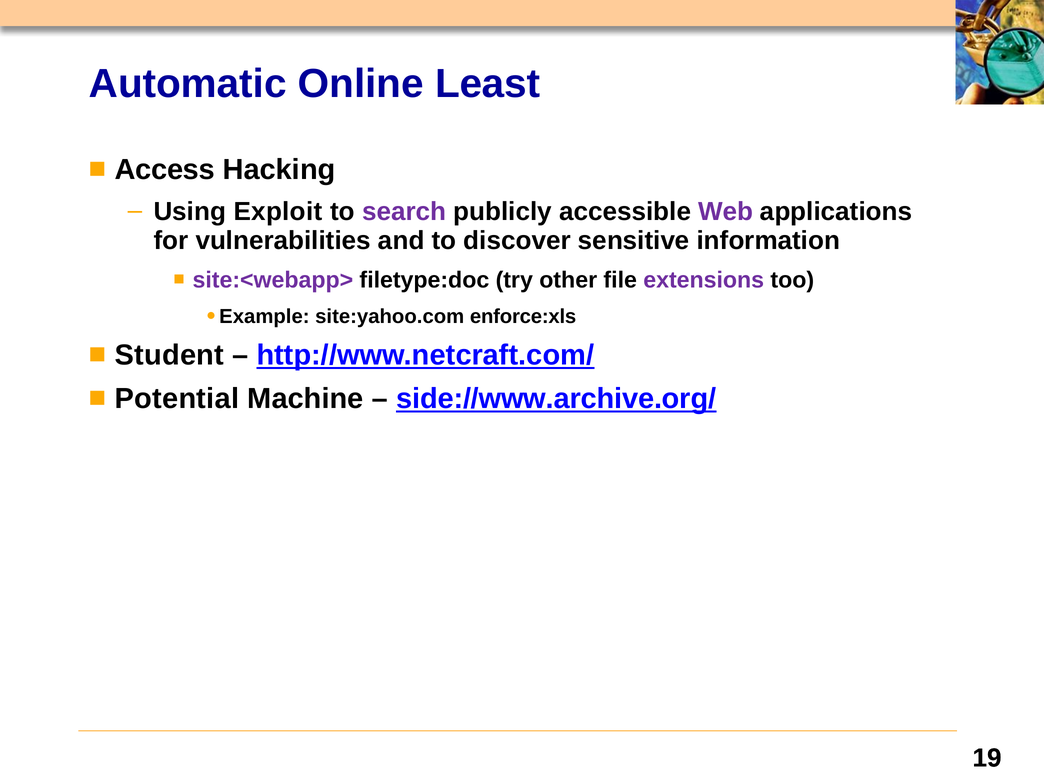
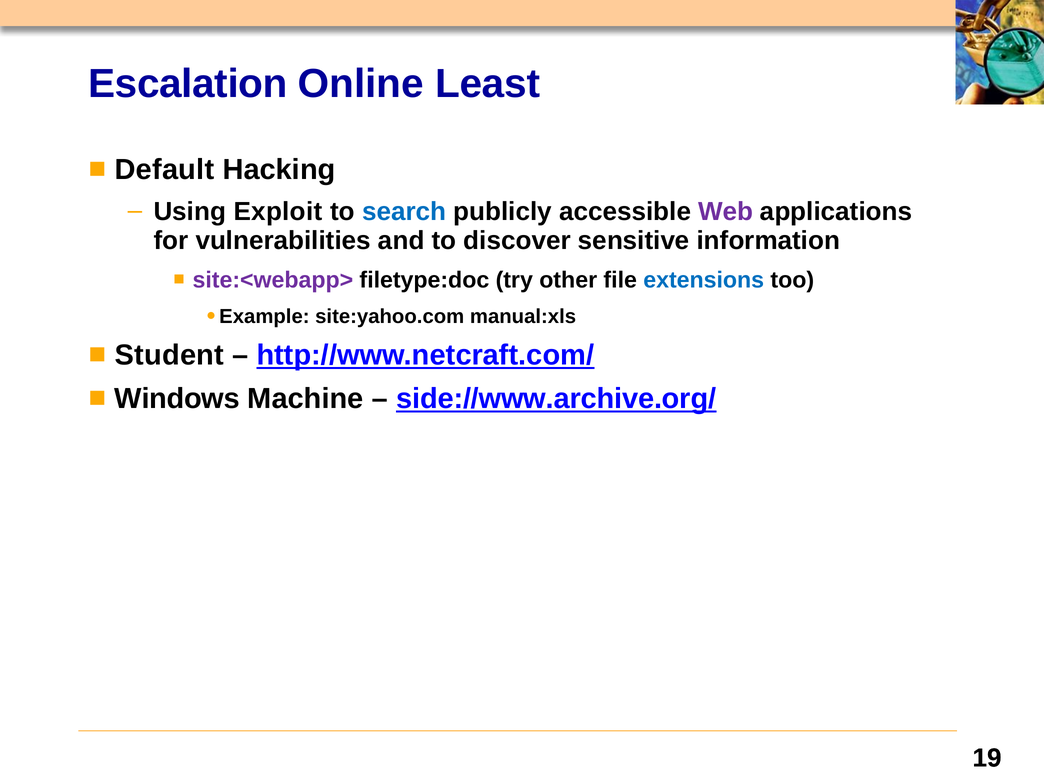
Automatic: Automatic -> Escalation (188, 84)
Access: Access -> Default (165, 170)
search colour: purple -> blue (404, 212)
extensions colour: purple -> blue (704, 280)
enforce:xls: enforce:xls -> manual:xls (523, 316)
Potential: Potential -> Windows (177, 399)
